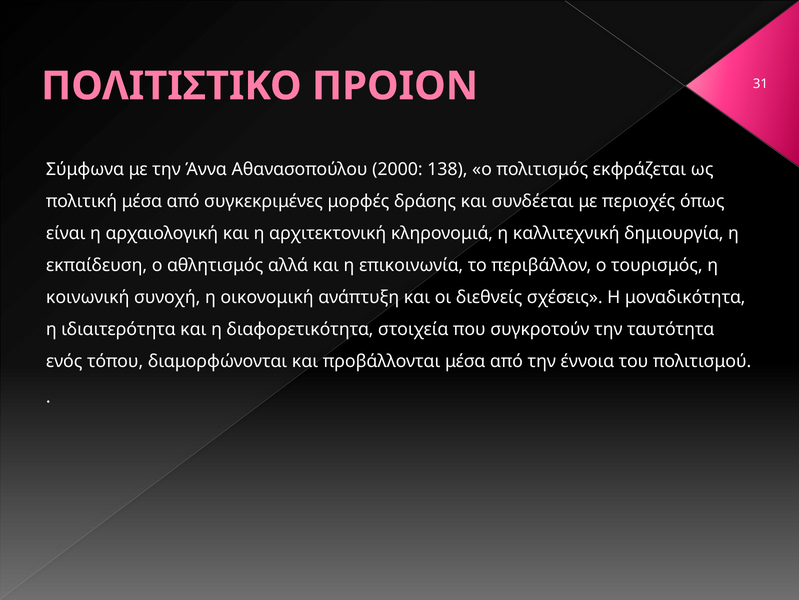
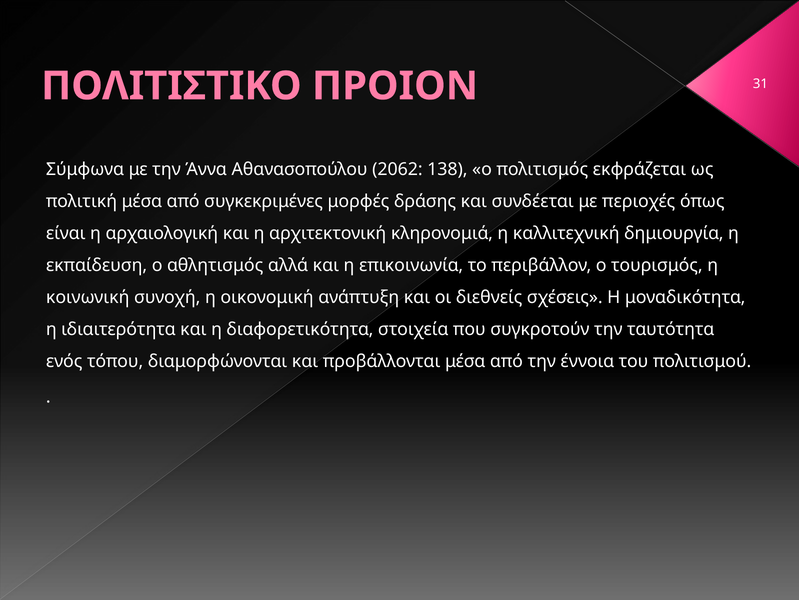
2000: 2000 -> 2062 (397, 169)
